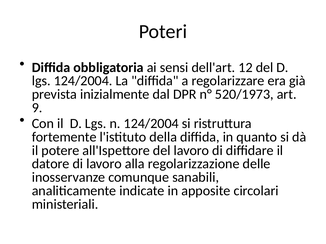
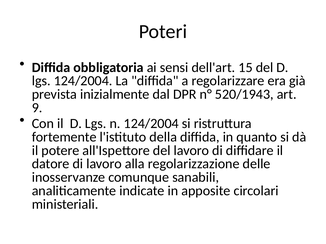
12: 12 -> 15 (246, 68)
520/1973: 520/1973 -> 520/1943 (244, 94)
